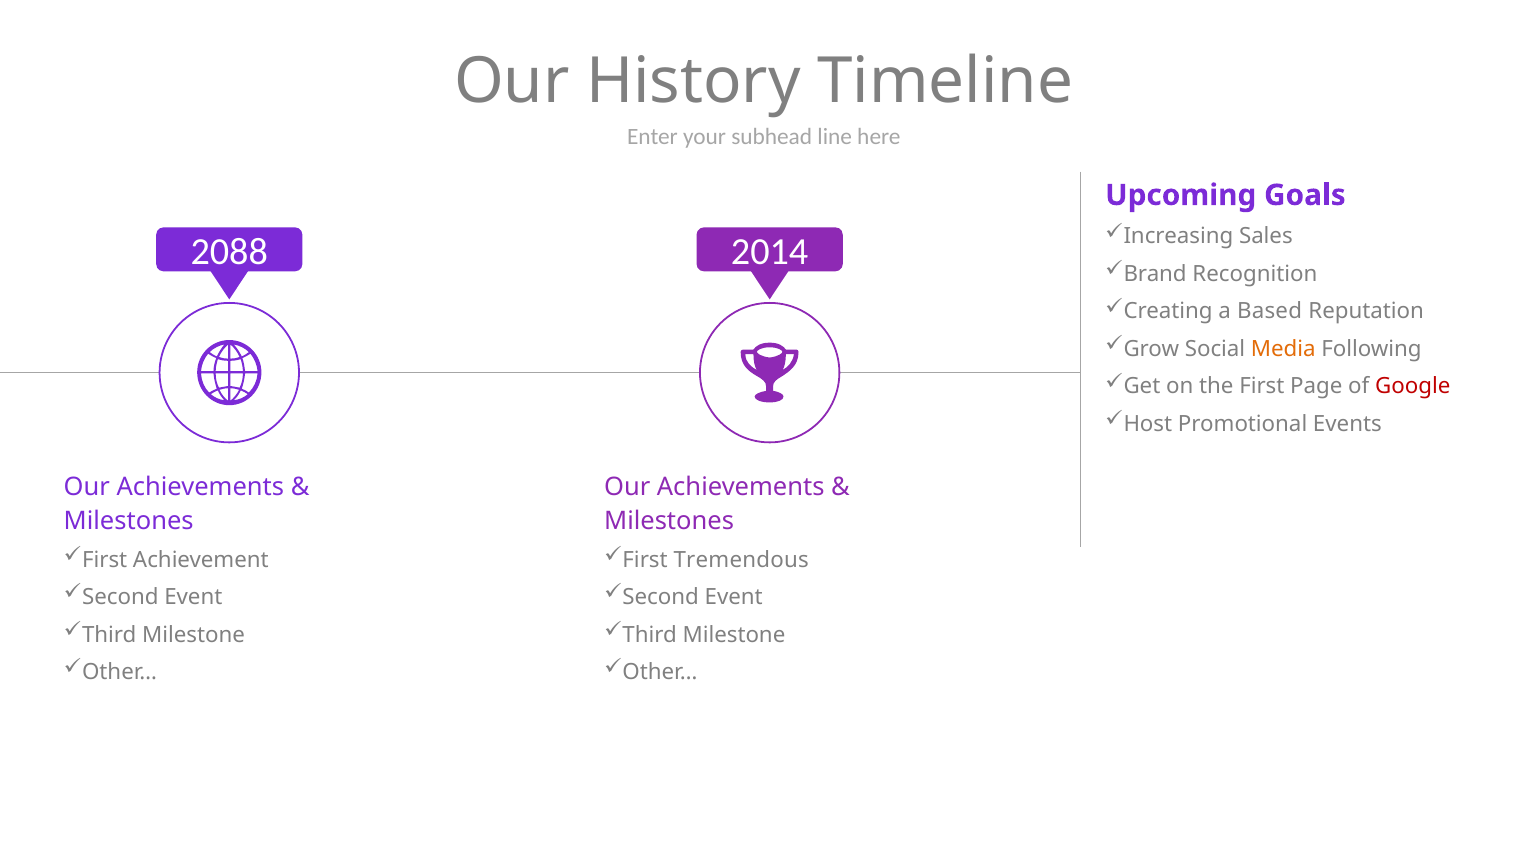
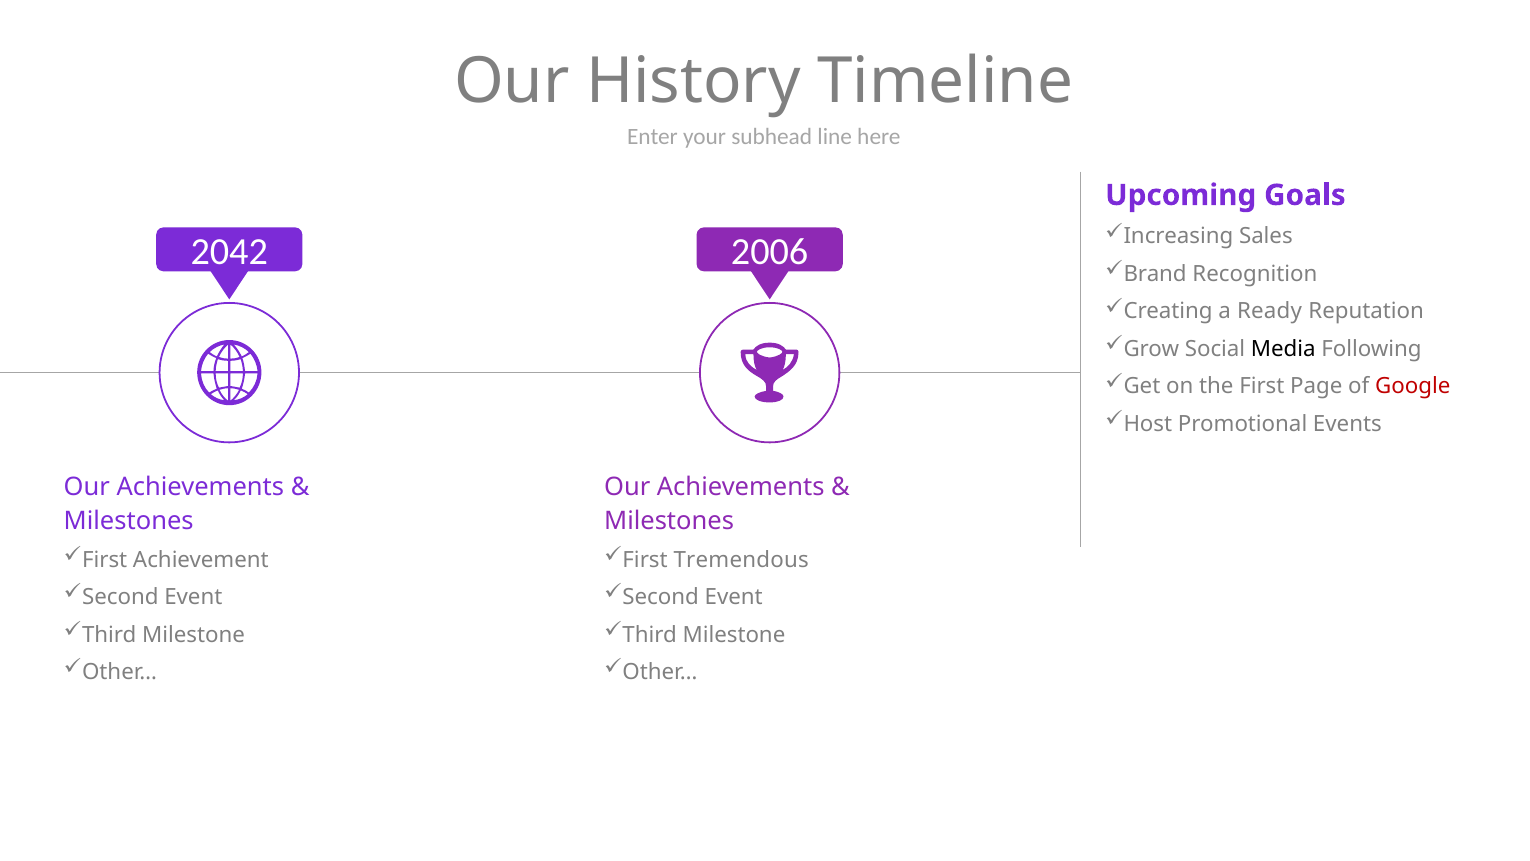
2088: 2088 -> 2042 (229, 252)
2014: 2014 -> 2006 (770, 252)
Based: Based -> Ready (1270, 311)
Media colour: orange -> black (1283, 349)
